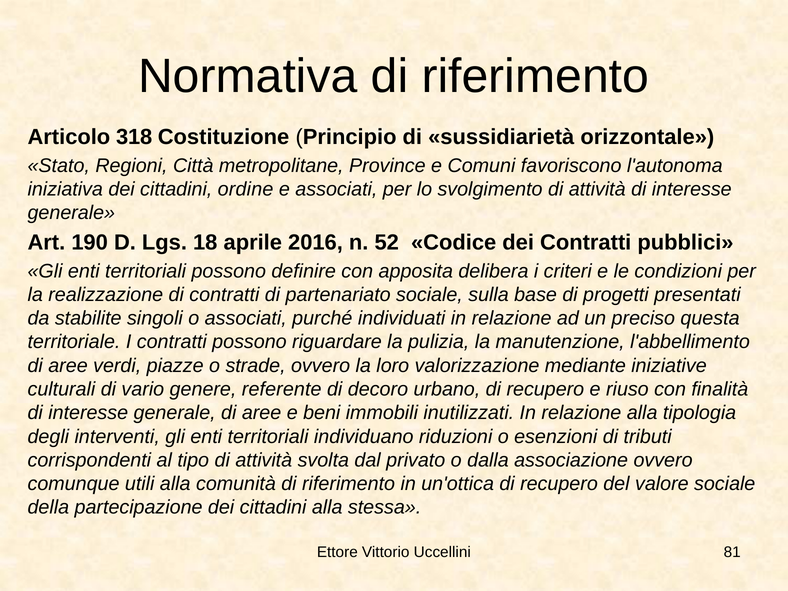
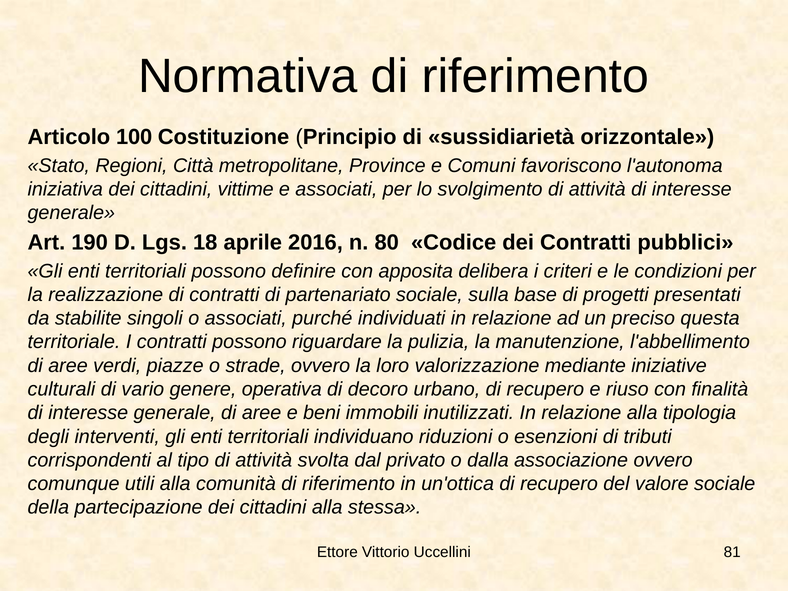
318: 318 -> 100 (134, 137)
ordine: ordine -> vittime (246, 189)
52: 52 -> 80 (387, 242)
referente: referente -> operativa (282, 389)
